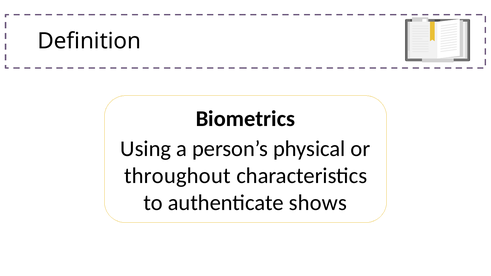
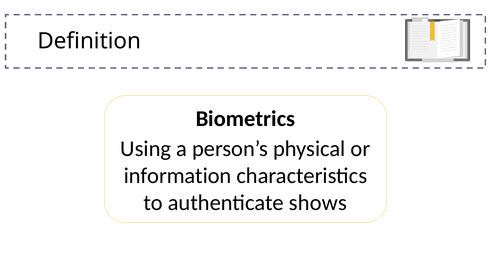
throughout: throughout -> information (178, 176)
